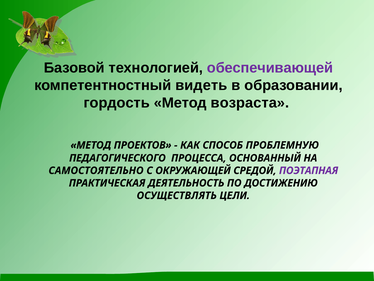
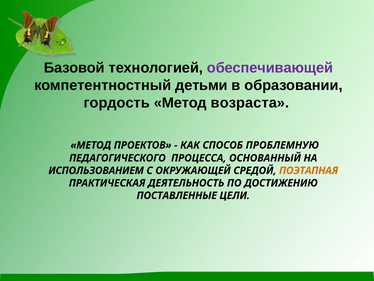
видеть: видеть -> детьми (201, 85)
САМОСТОЯТЕЛЬНО: САМОСТОЯТЕЛЬНО -> ИСПОЛЬЗОВАНИЕМ (96, 170)
ПОЭТАПНАЯ colour: purple -> orange (309, 170)
ОСУЩЕСТВЛЯТЬ: ОСУЩЕСТВЛЯТЬ -> ПОСТАВЛЕННЫЕ (177, 195)
